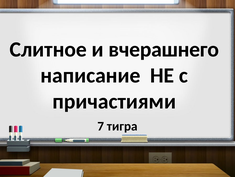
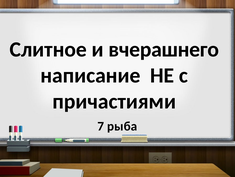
тигра: тигра -> рыба (122, 126)
